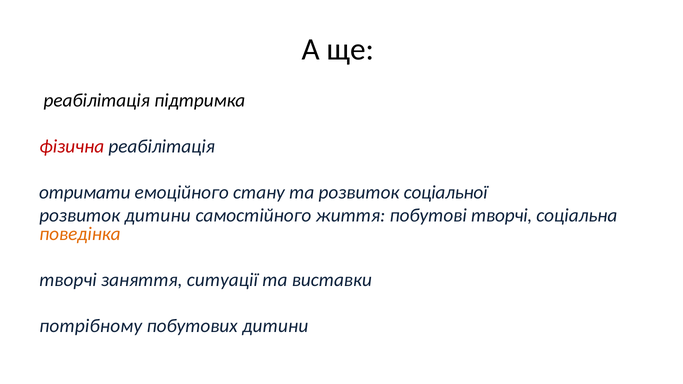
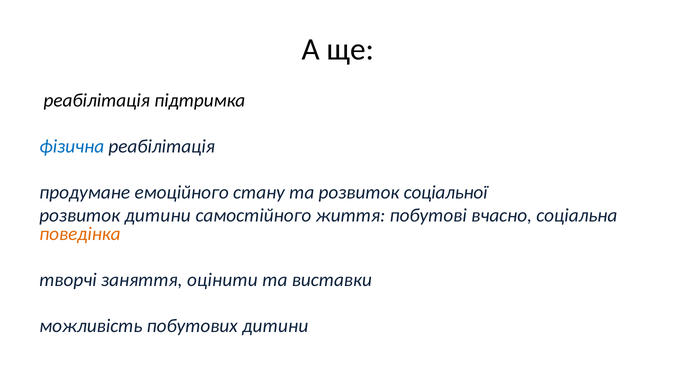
фізична colour: red -> blue (72, 147)
отримати: отримати -> продумане (85, 193)
побутові творчі: творчі -> вчасно (502, 216)
ситуації: ситуації -> оцінити (222, 280)
потрібному: потрібному -> можливість (91, 326)
